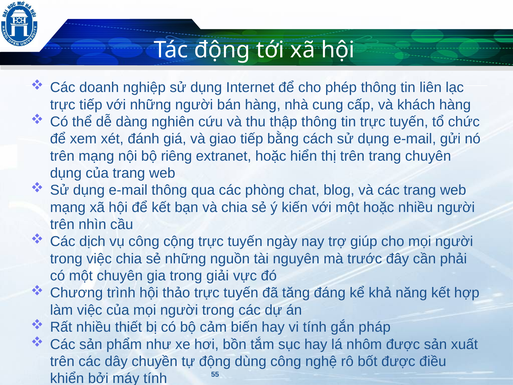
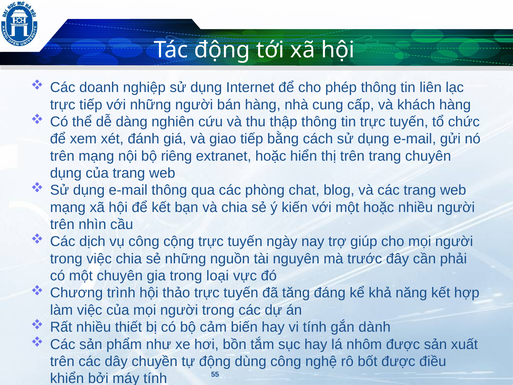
giải: giải -> loại (218, 276)
pháp: pháp -> dành (375, 327)
